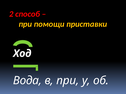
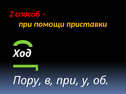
Вода: Вода -> Пору (27, 81)
